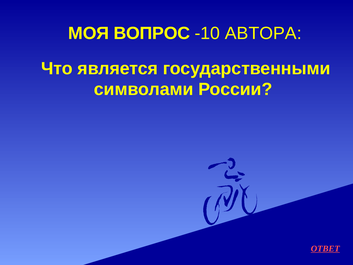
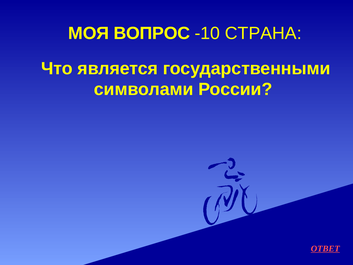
АВТОРА: АВТОРА -> СТРАНА (263, 33)
